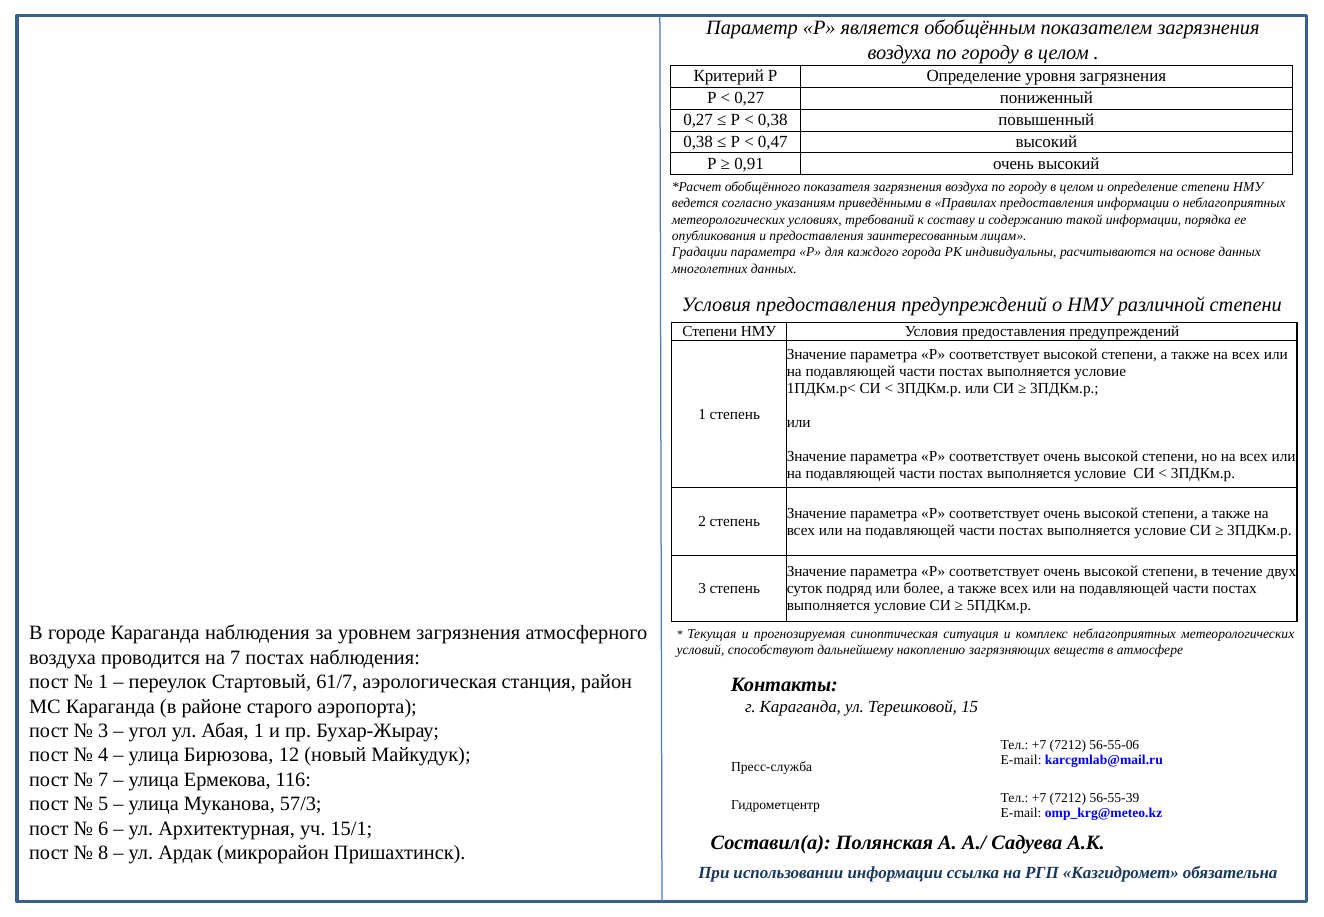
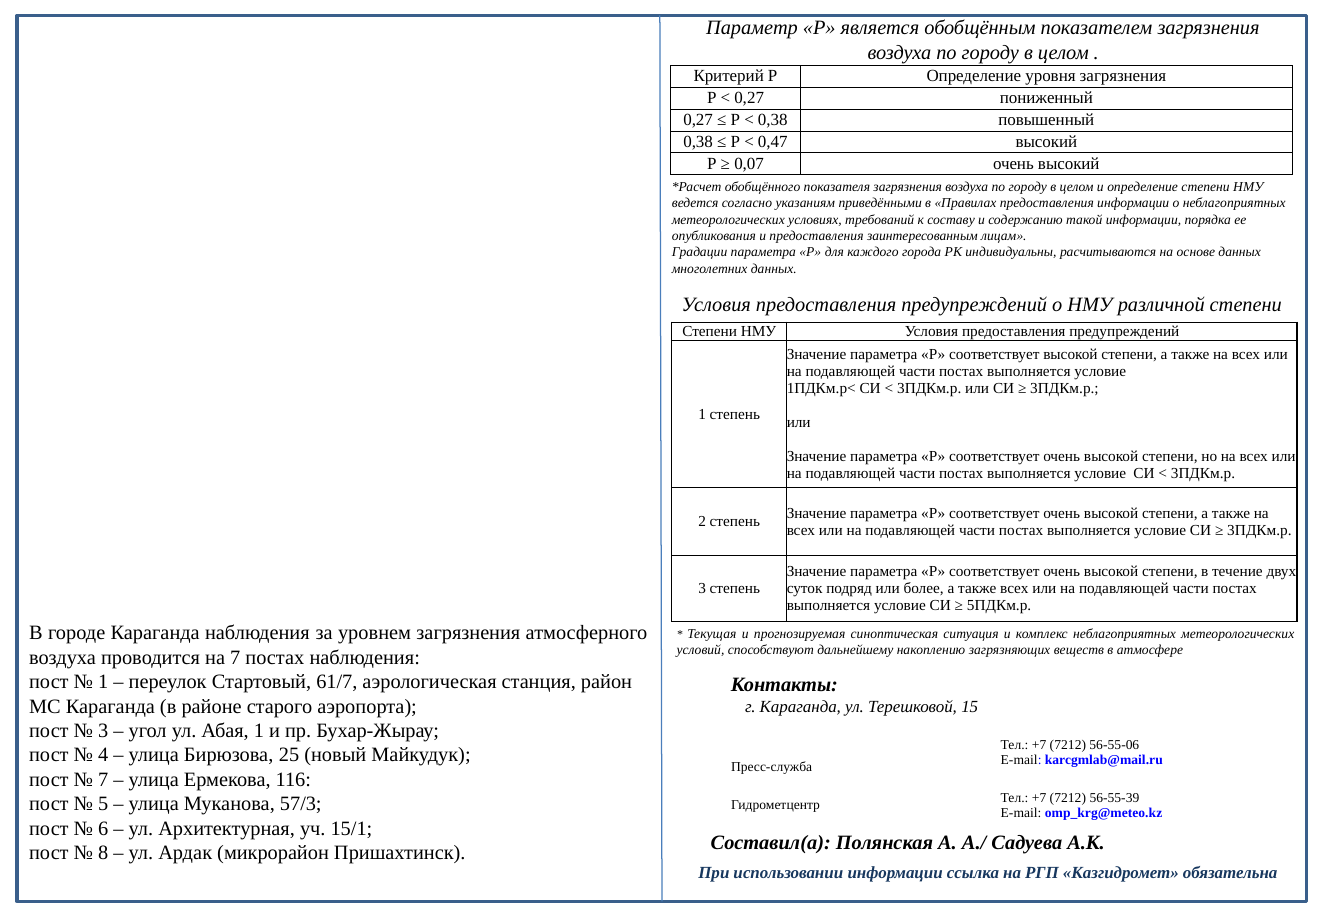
0,91: 0,91 -> 0,07 (749, 164)
12: 12 -> 25 (289, 755)
